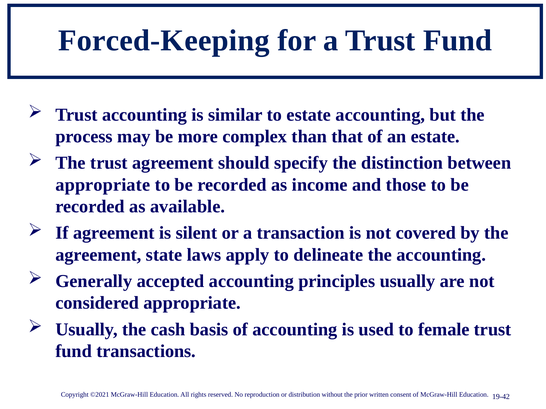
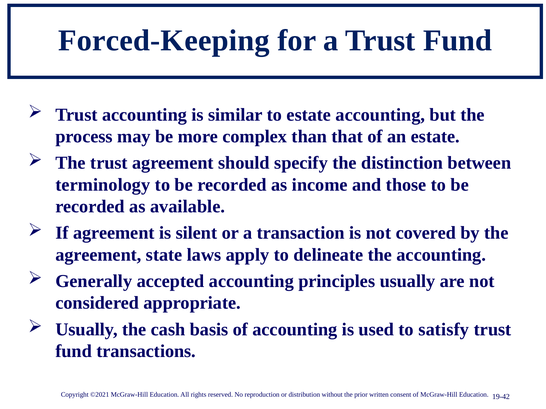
appropriate: appropriate -> terminology (103, 185)
female: female -> satisfy (444, 330)
